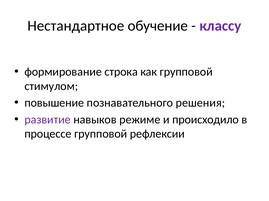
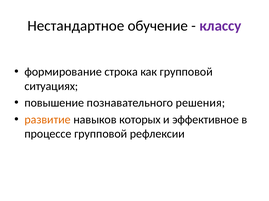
стимулом: стимулом -> ситуациях (51, 86)
развитие colour: purple -> orange (48, 120)
режиме: режиме -> которых (140, 120)
происходило: происходило -> эффективное (206, 120)
